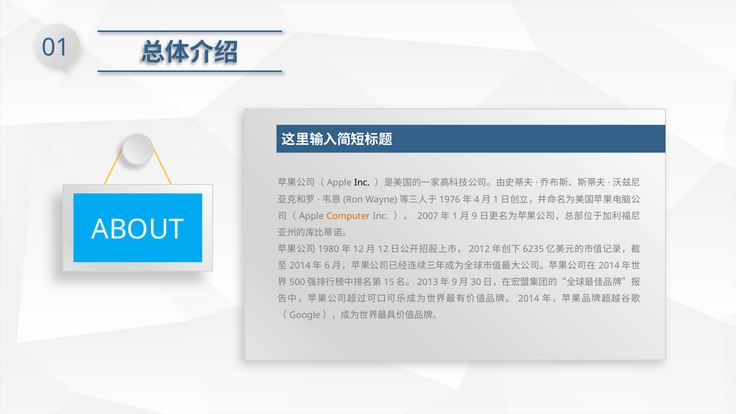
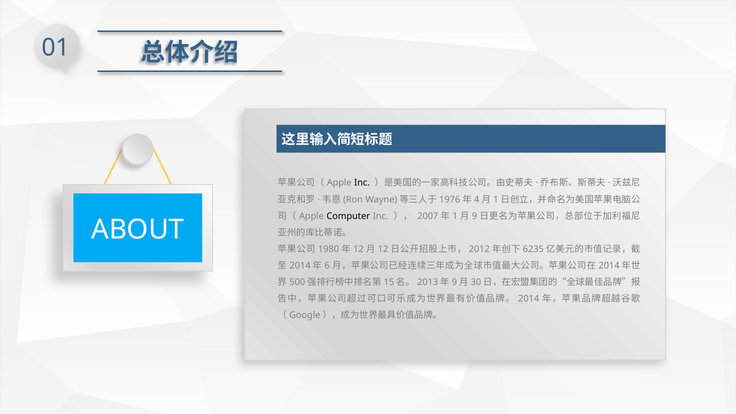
Computer colour: orange -> black (348, 216)
